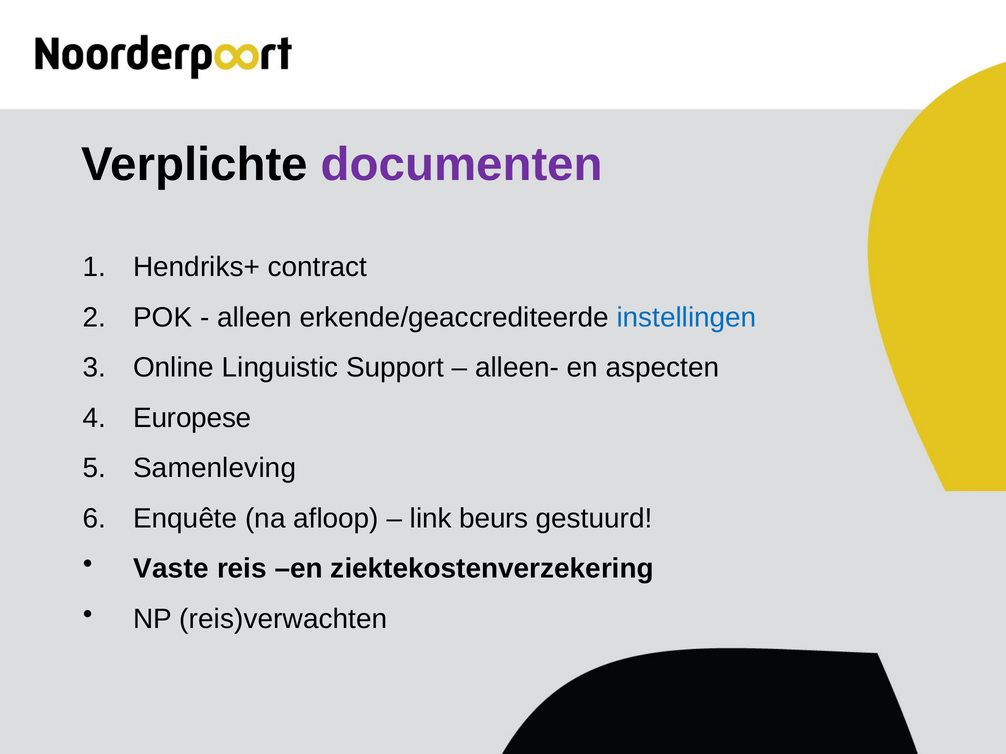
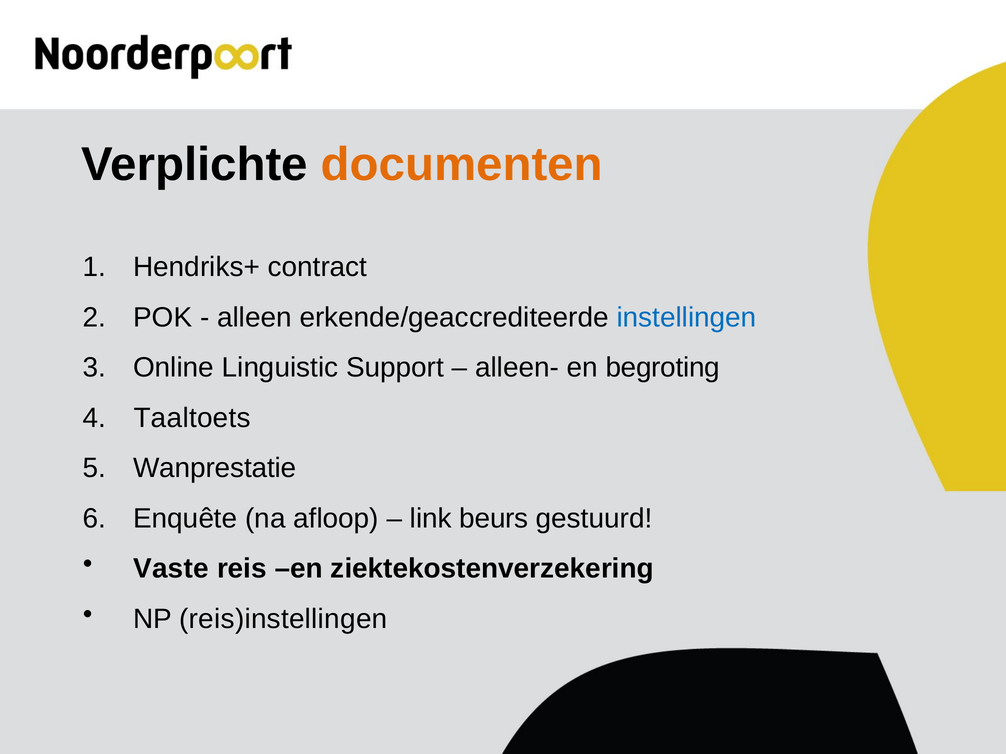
documenten colour: purple -> orange (462, 165)
aspecten: aspecten -> begroting (663, 368)
Europese: Europese -> Taaltoets (192, 418)
Samenleving: Samenleving -> Wanprestatie (215, 468)
reis)verwachten: reis)verwachten -> reis)instellingen (283, 619)
